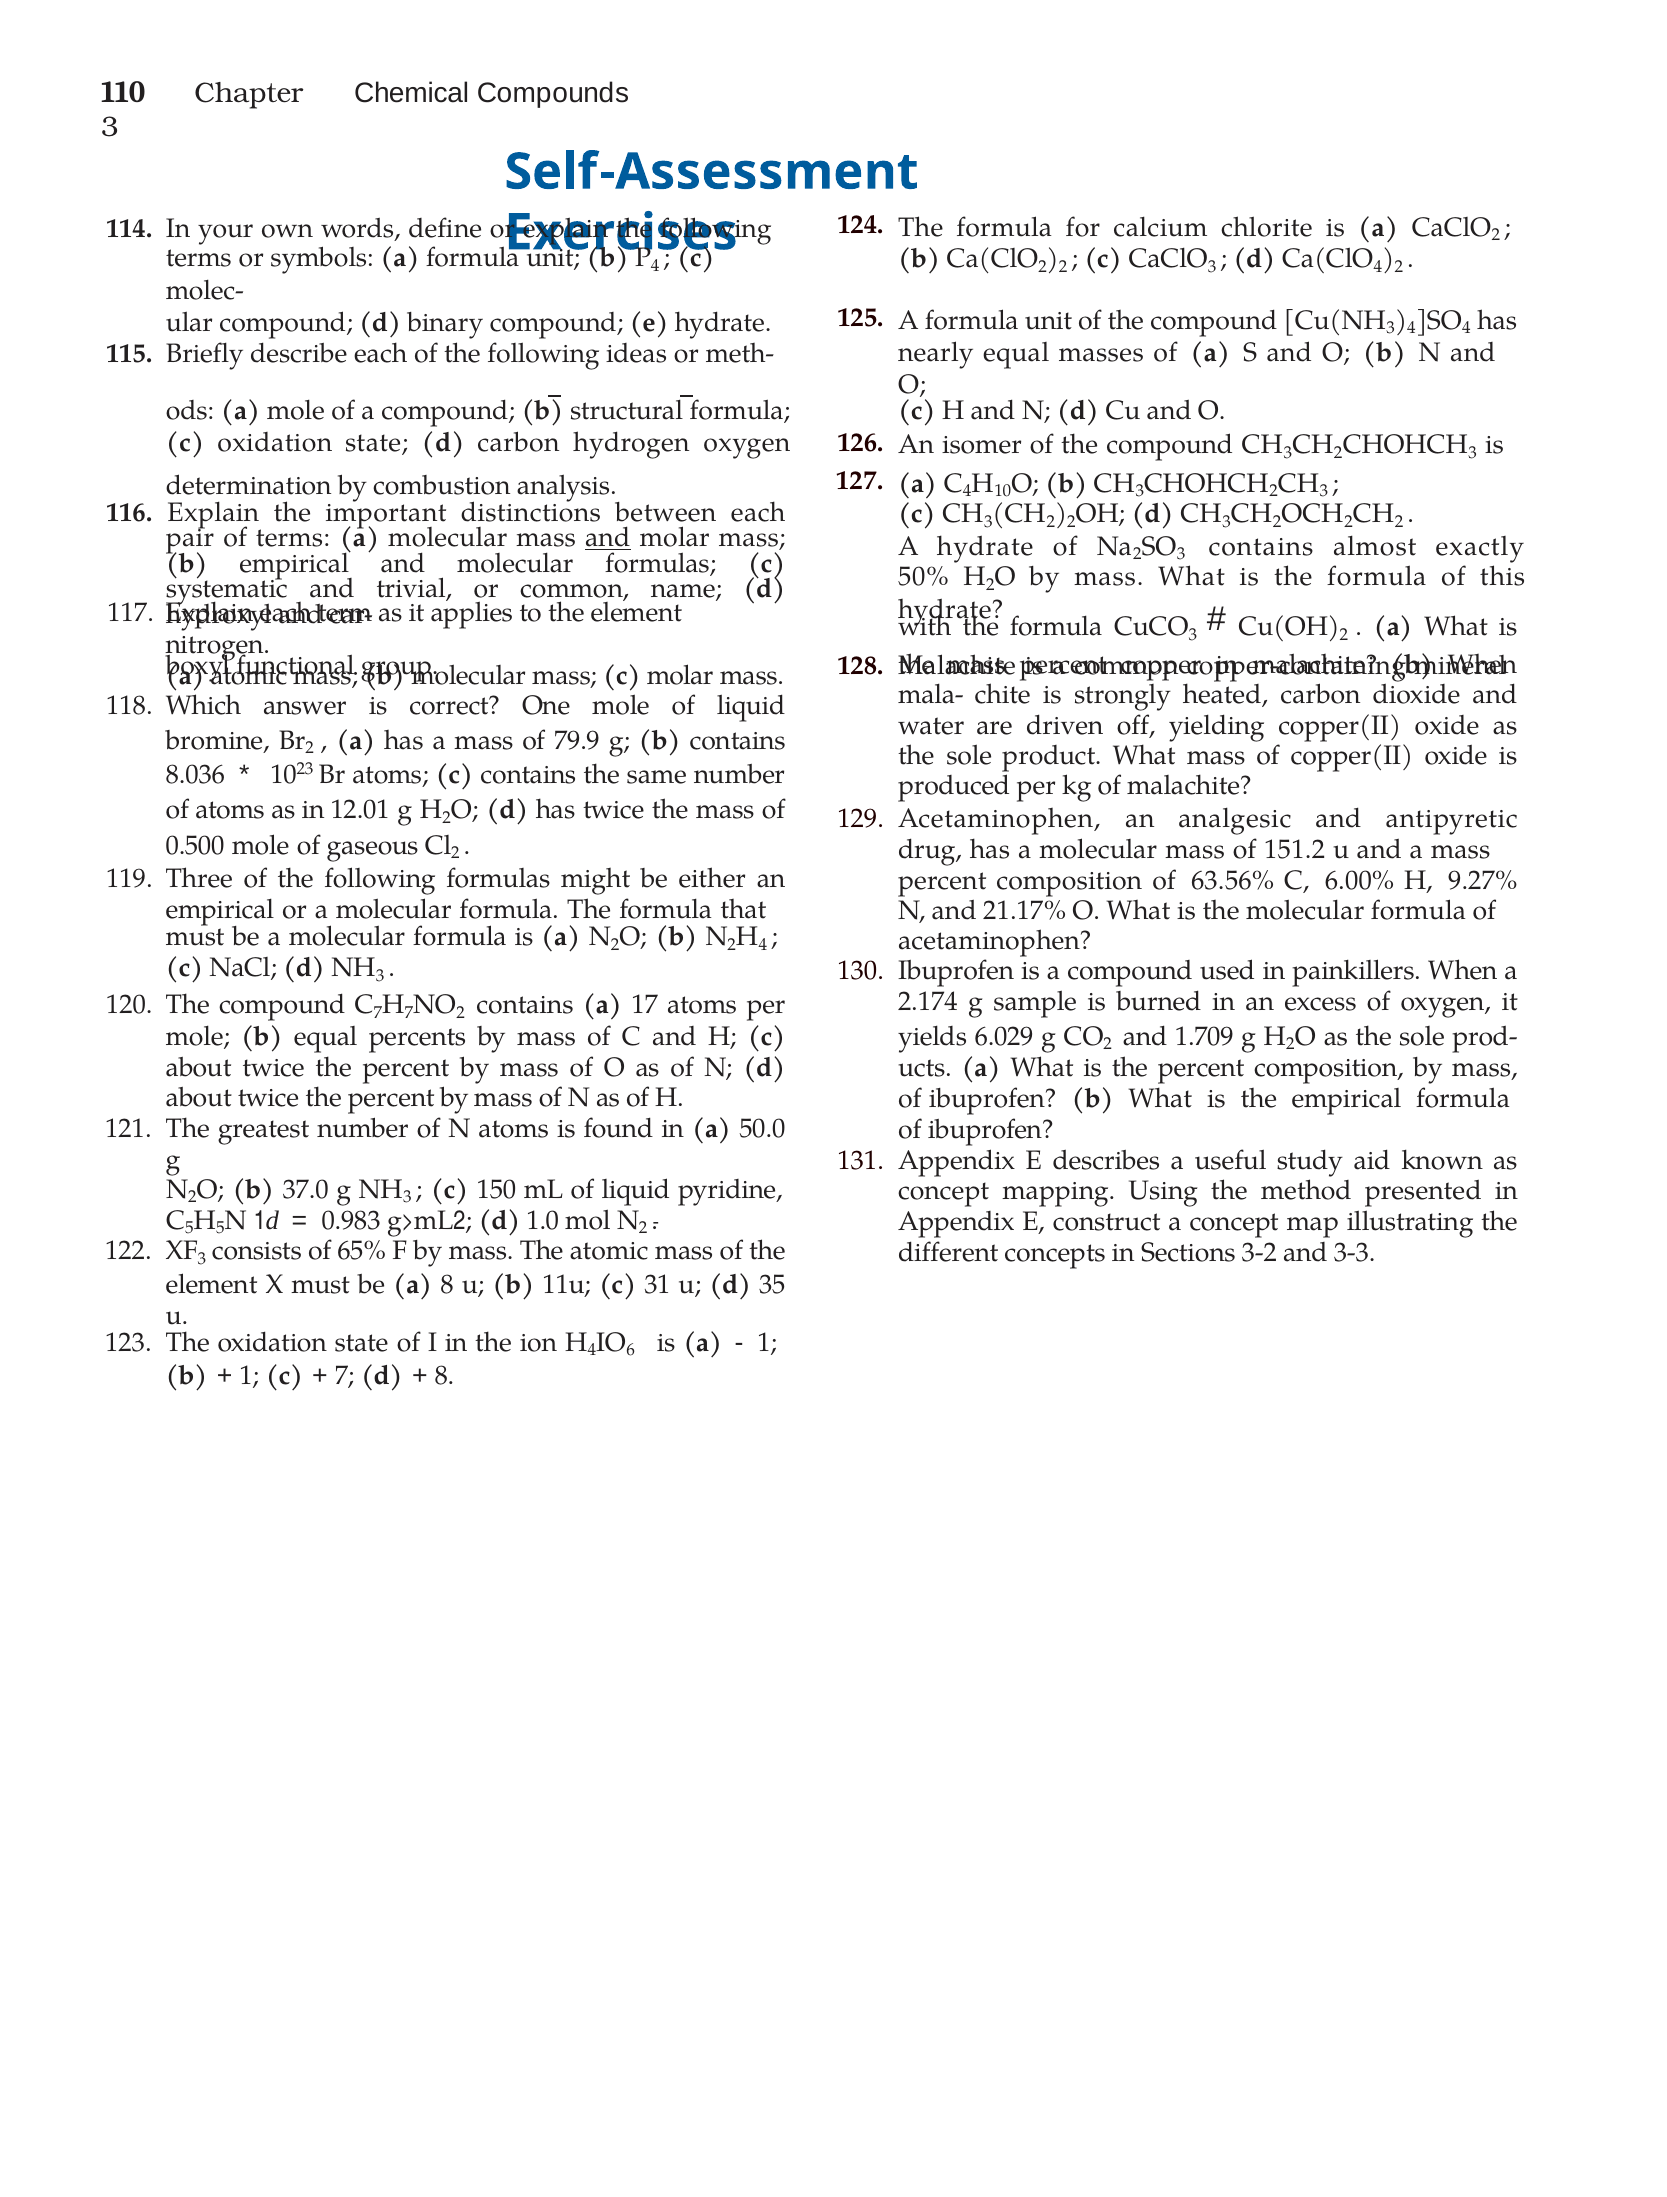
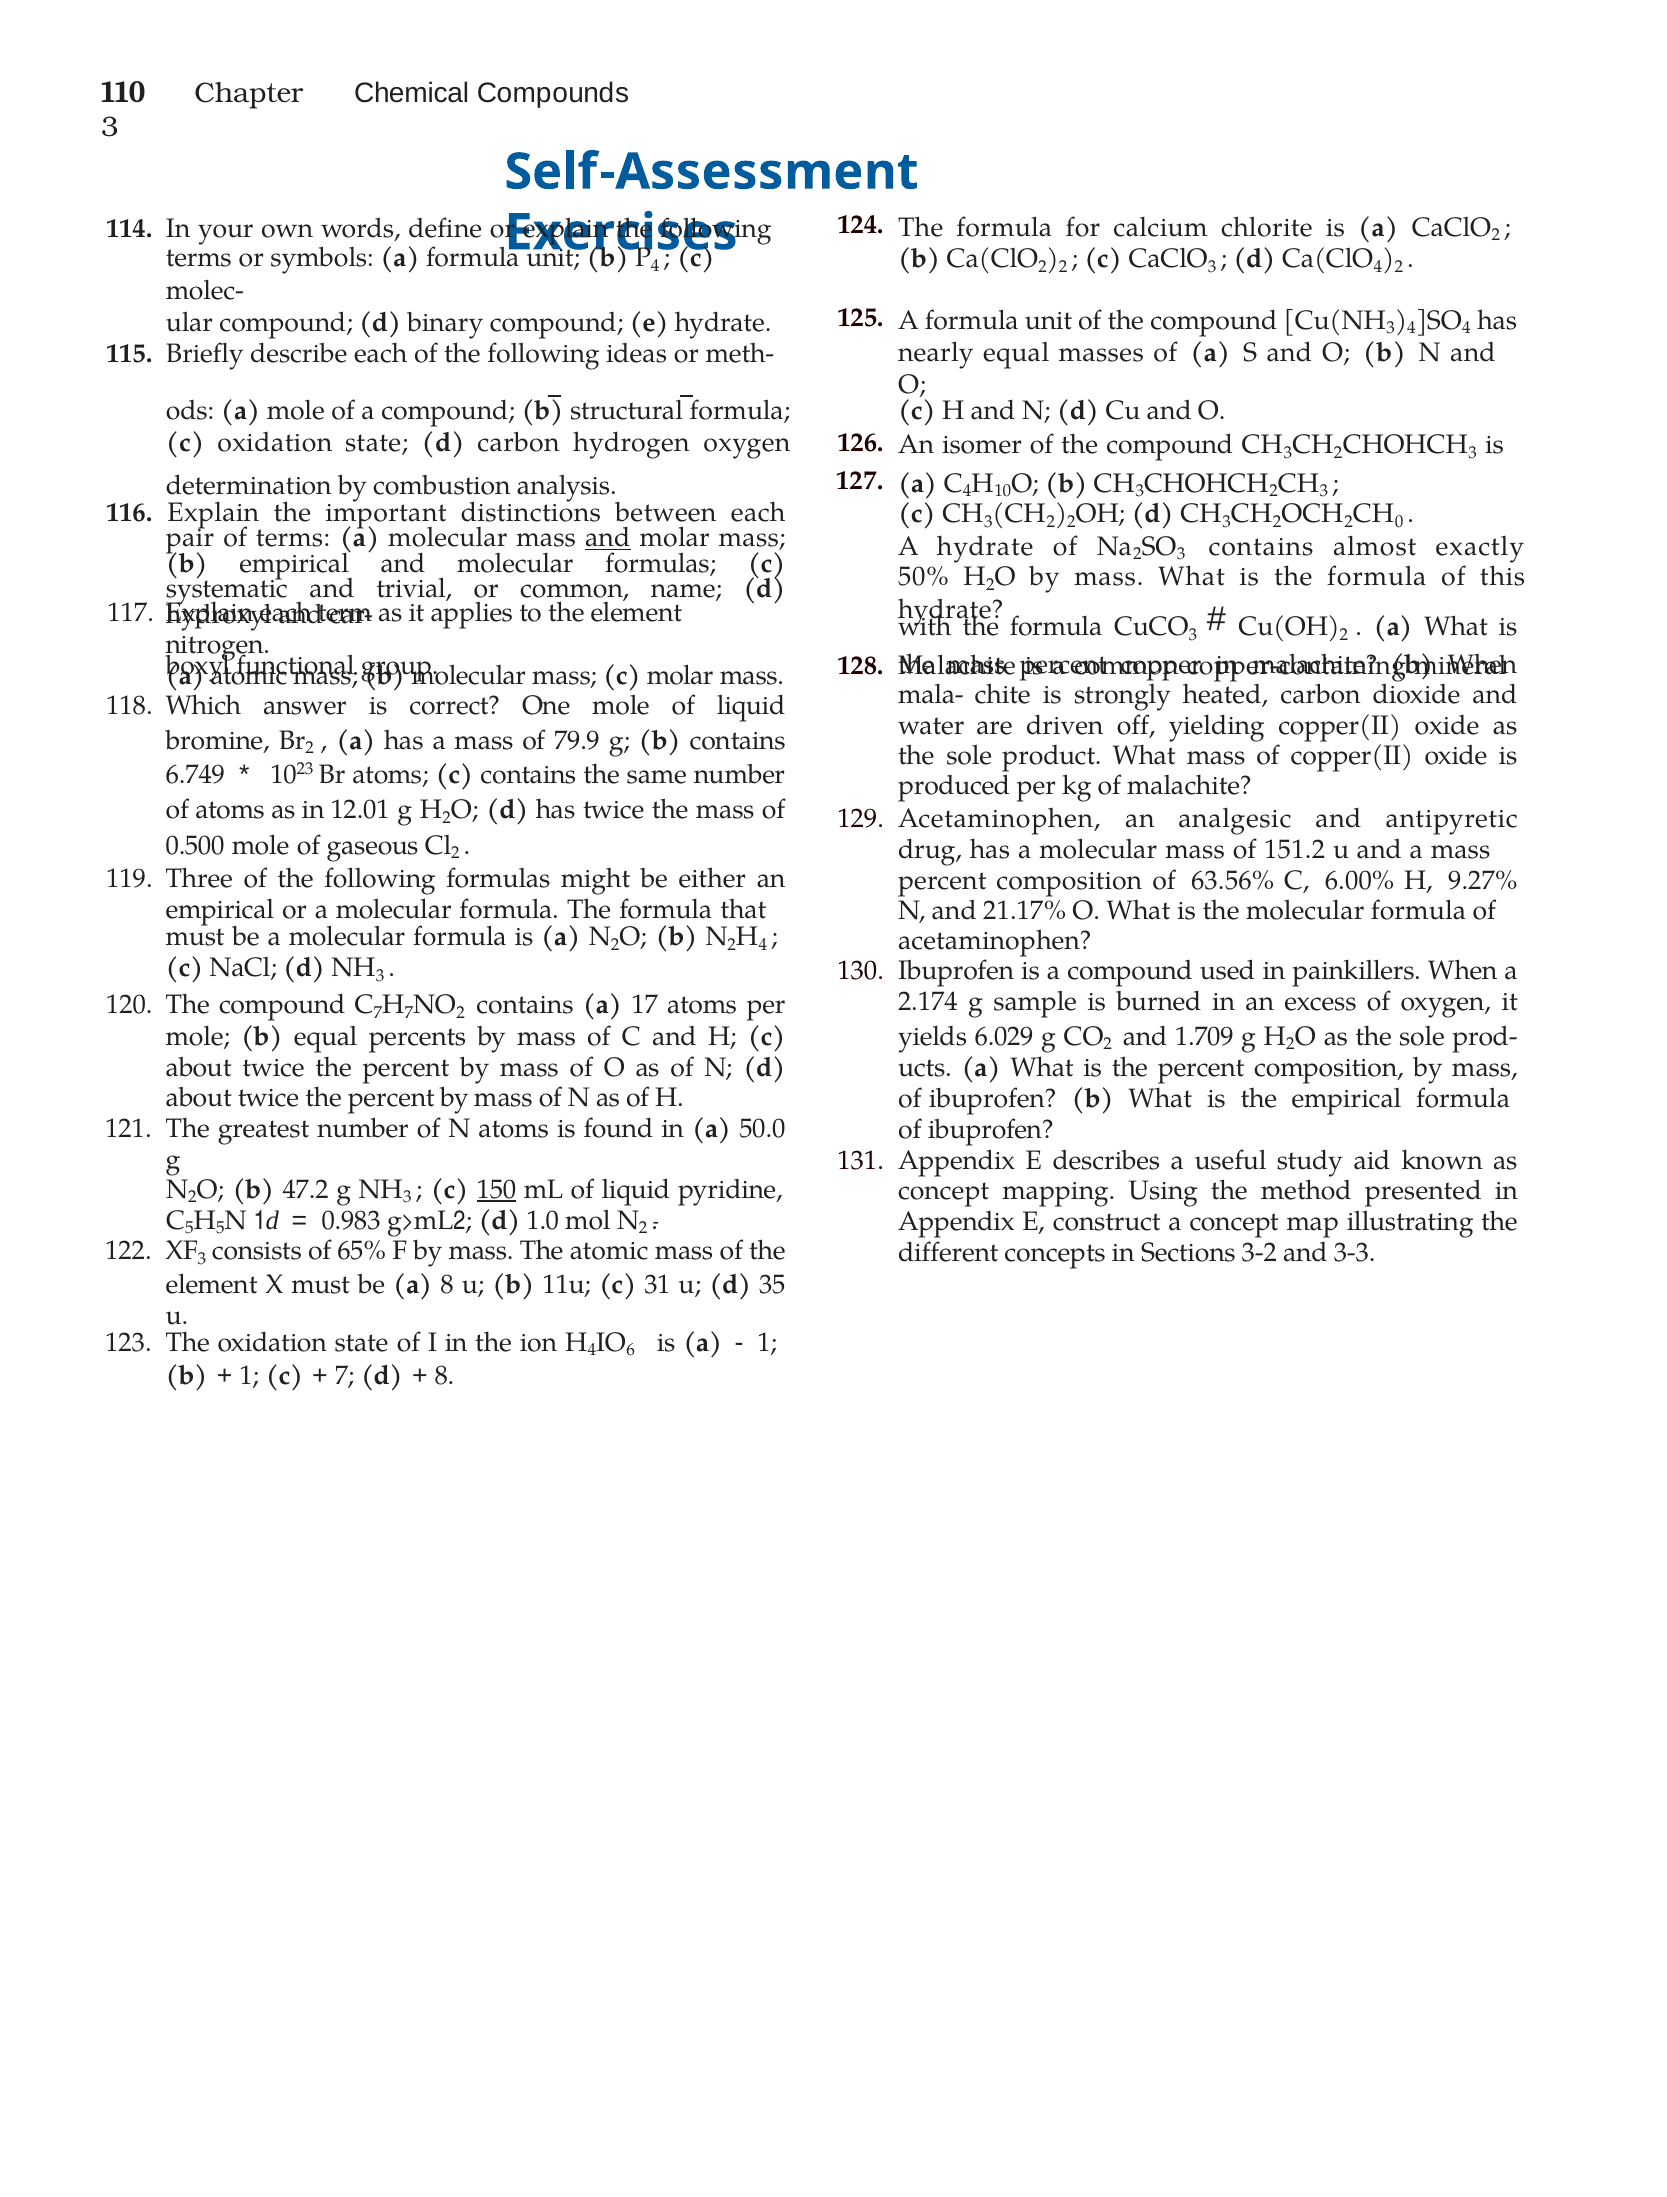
2: 2 -> 0 (1399, 522)
8.036: 8.036 -> 6.749 (195, 775)
37.0: 37.0 -> 47.2 (306, 1190)
150 underline: none -> present (496, 1190)
